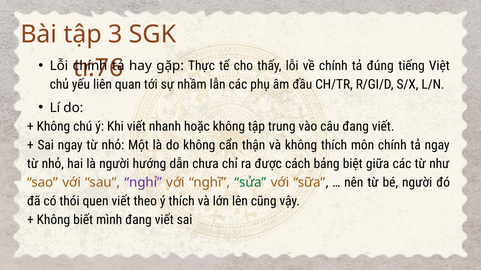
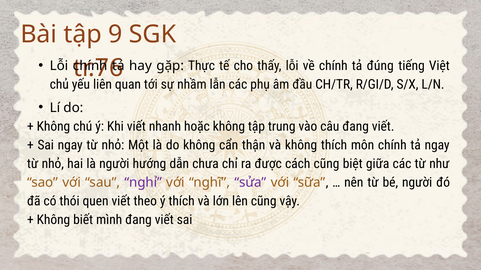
3: 3 -> 9 (115, 34)
cách bảng: bảng -> cũng (327, 164)
sửa colour: green -> purple (250, 183)
